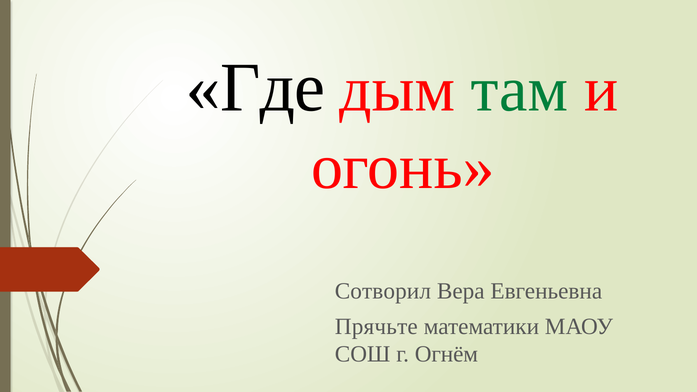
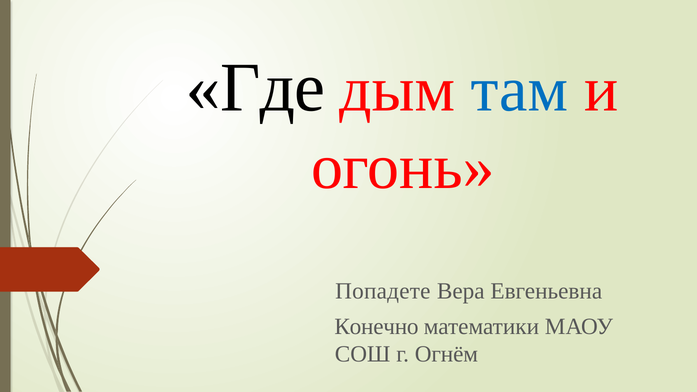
там colour: green -> blue (520, 89)
Сотворил: Сотворил -> Попадете (383, 291)
Прячьте: Прячьте -> Конечно (377, 326)
